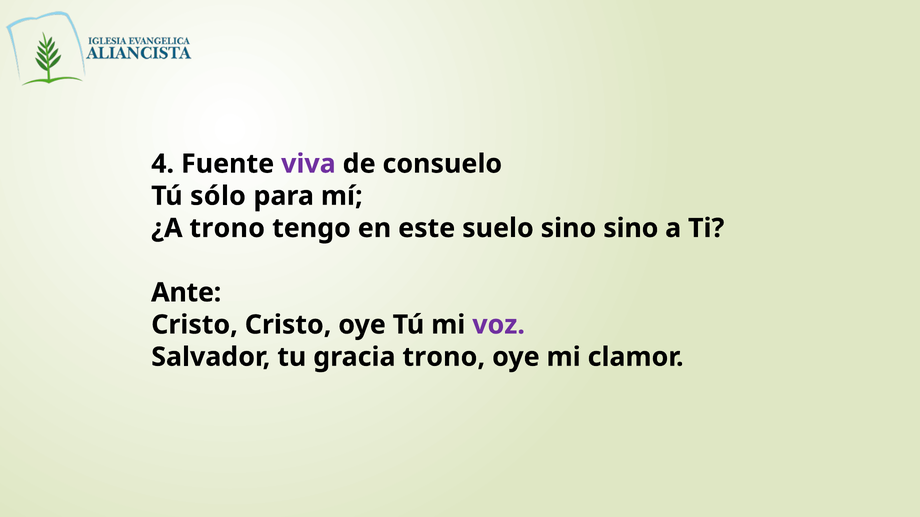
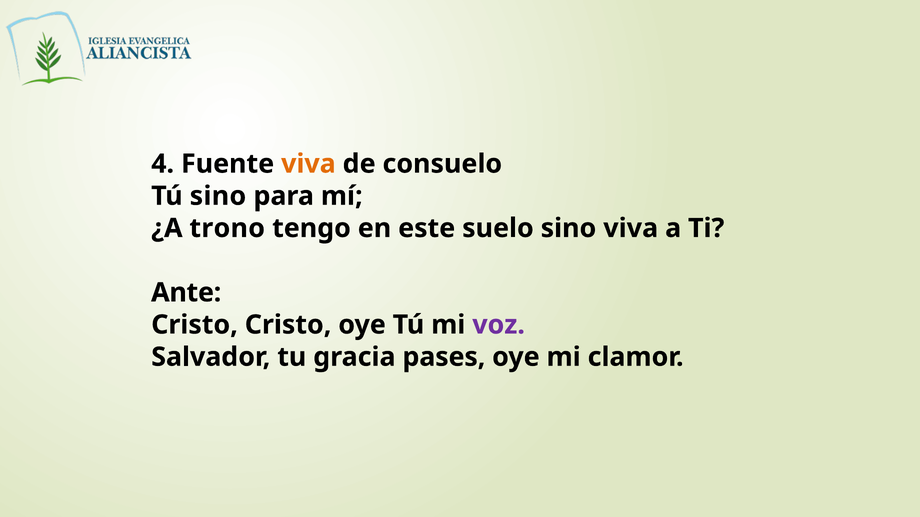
viva colour: purple -> orange (308, 164)
Tú sólo: sólo -> sino (218, 196)
sino sino: sino -> viva (631, 228)
gracia trono: trono -> pases (444, 357)
